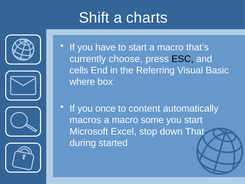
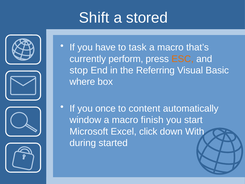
charts: charts -> stored (147, 18)
to start: start -> task (138, 47)
choose: choose -> perform (126, 59)
ESC colour: black -> orange (183, 59)
cells: cells -> stop (79, 70)
macros: macros -> window (85, 120)
some: some -> finish (152, 120)
stop: stop -> click (148, 131)
That: That -> With (195, 131)
